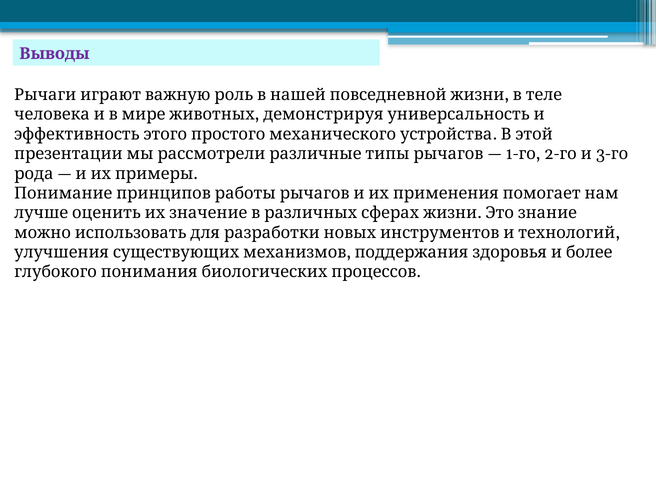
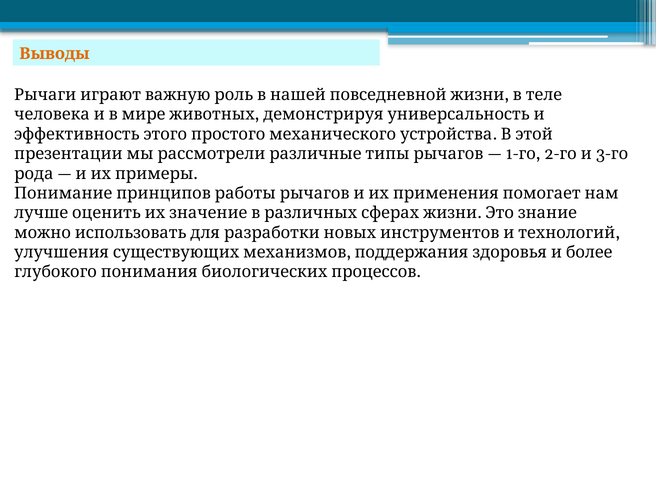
Выводы colour: purple -> orange (54, 54)
